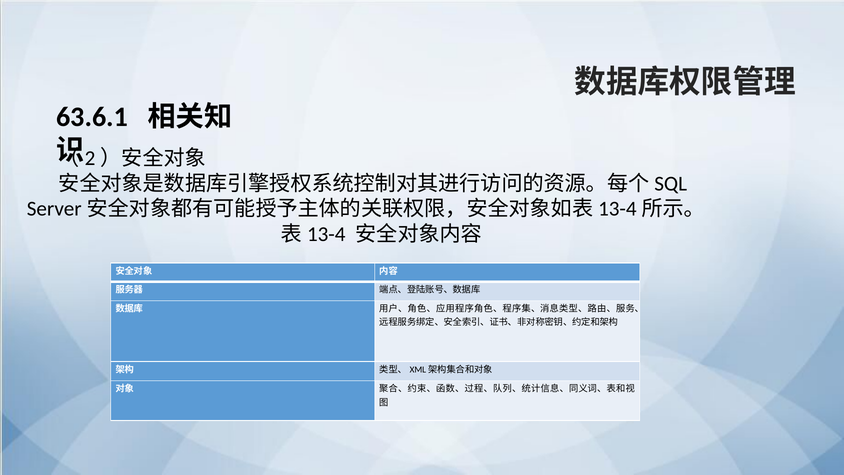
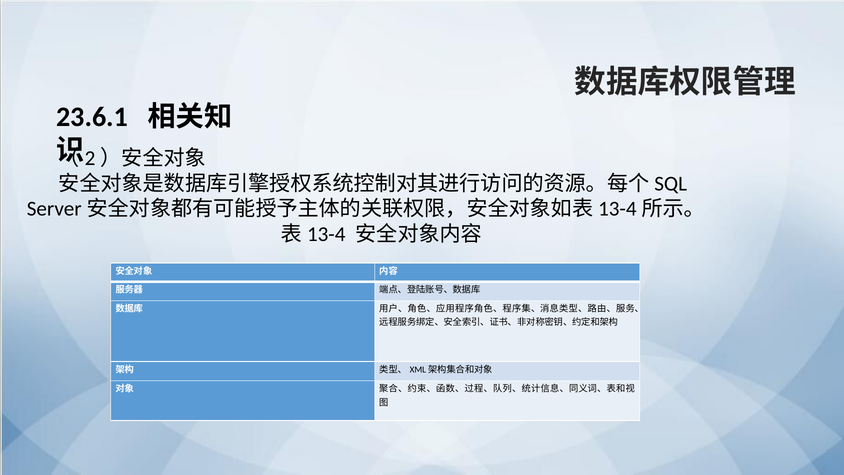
63.6.1: 63.6.1 -> 23.6.1 (92, 117)
